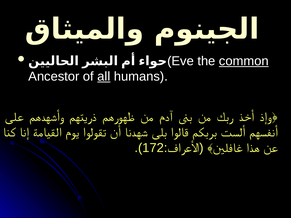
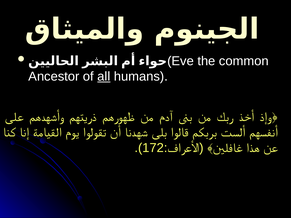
common underline: present -> none (244, 61)
